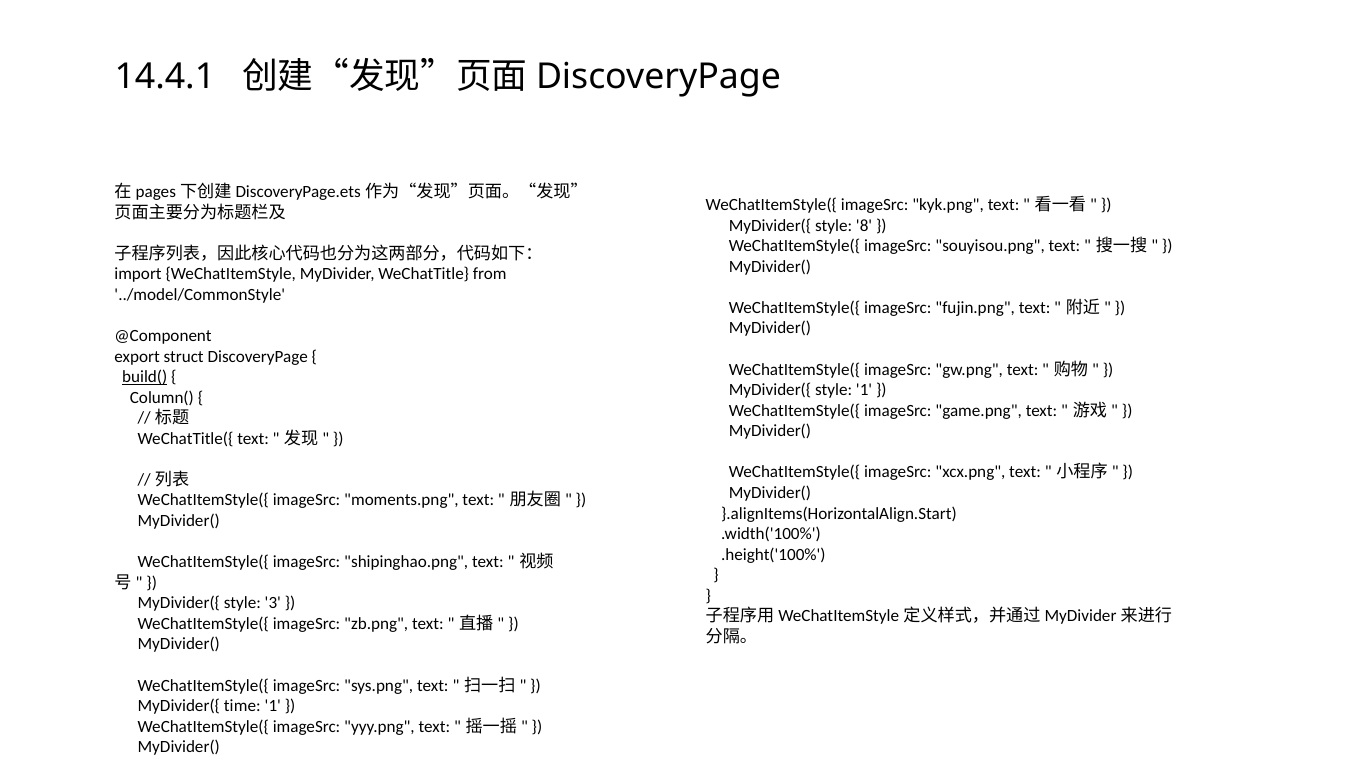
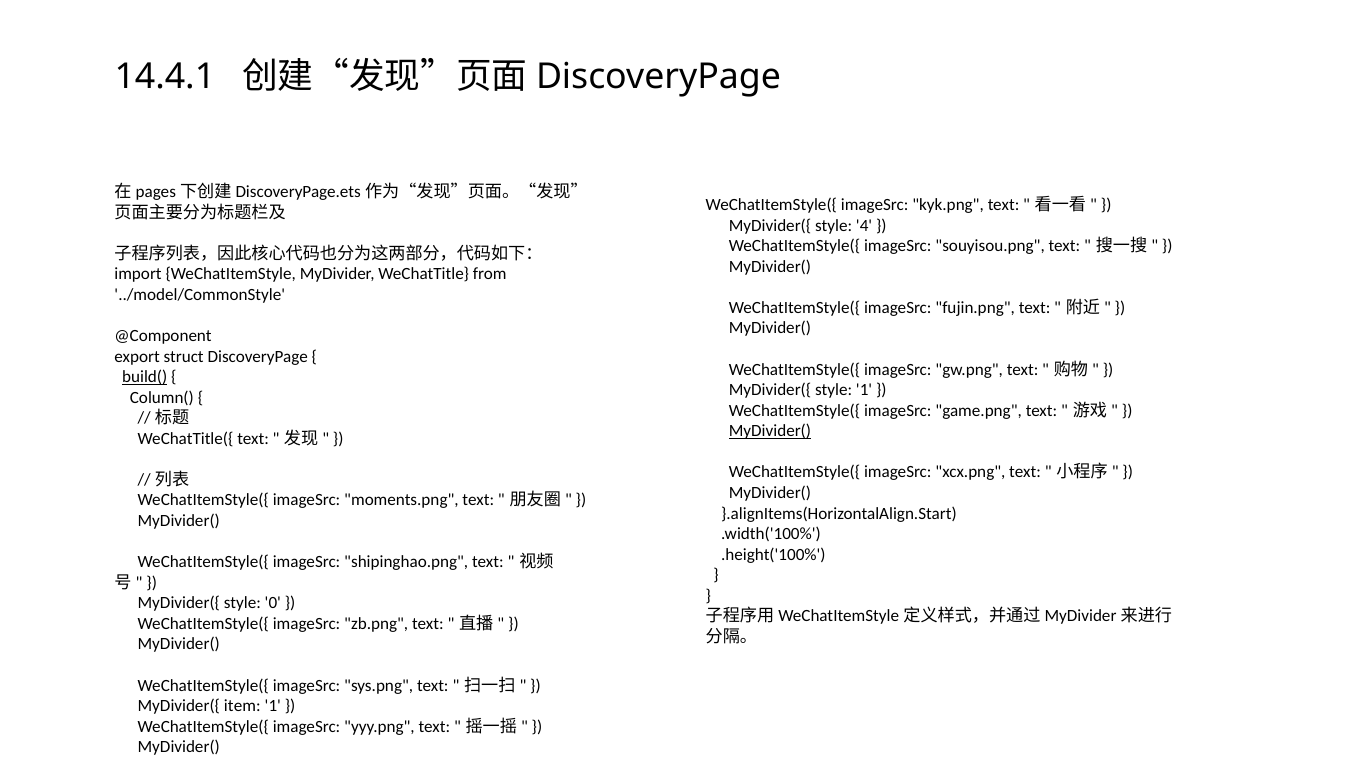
8: 8 -> 4 (864, 226)
MyDivider( underline: none -> present (770, 431)
3: 3 -> 0 (273, 603)
time: time -> item (242, 706)
